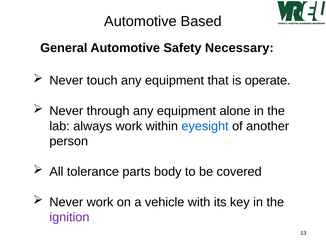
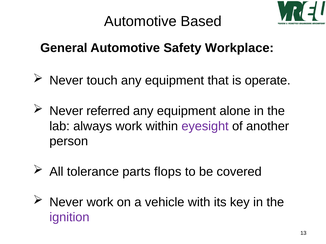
Necessary: Necessary -> Workplace (239, 48)
through: through -> referred (108, 111)
eyesight colour: blue -> purple (205, 126)
body: body -> flops (168, 172)
